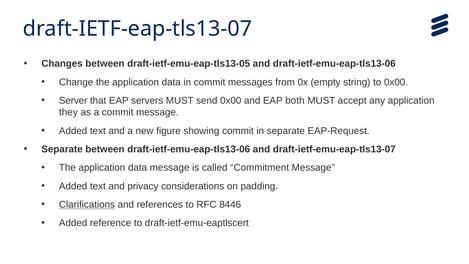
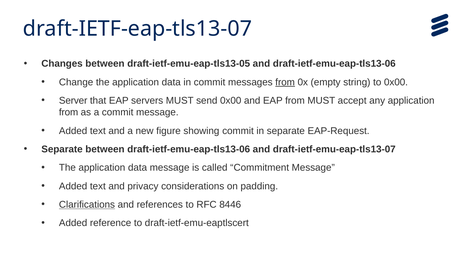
from underline: none -> present (285, 82)
EAP both: both -> from (295, 101)
they: they -> from (69, 112)
